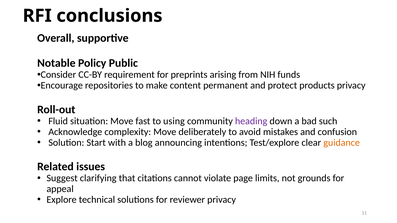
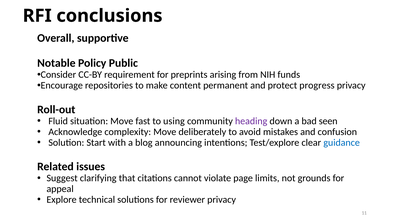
products: products -> progress (317, 86)
such: such -> seen (328, 121)
guidance colour: orange -> blue (342, 143)
